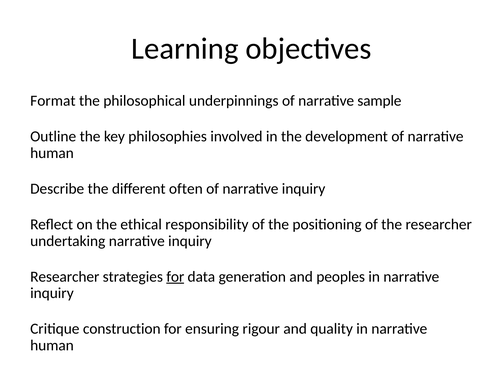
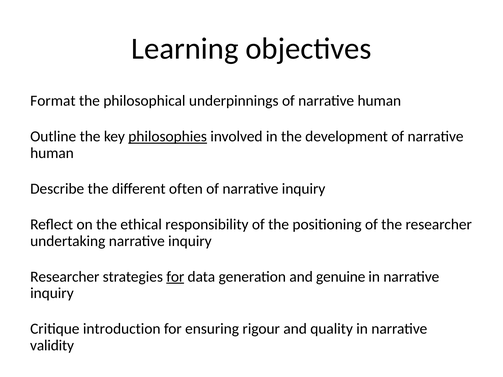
underpinnings of narrative sample: sample -> human (379, 101)
philosophies underline: none -> present (168, 137)
peoples: peoples -> genuine (341, 277)
construction: construction -> introduction (122, 329)
human: human -> validity (52, 346)
